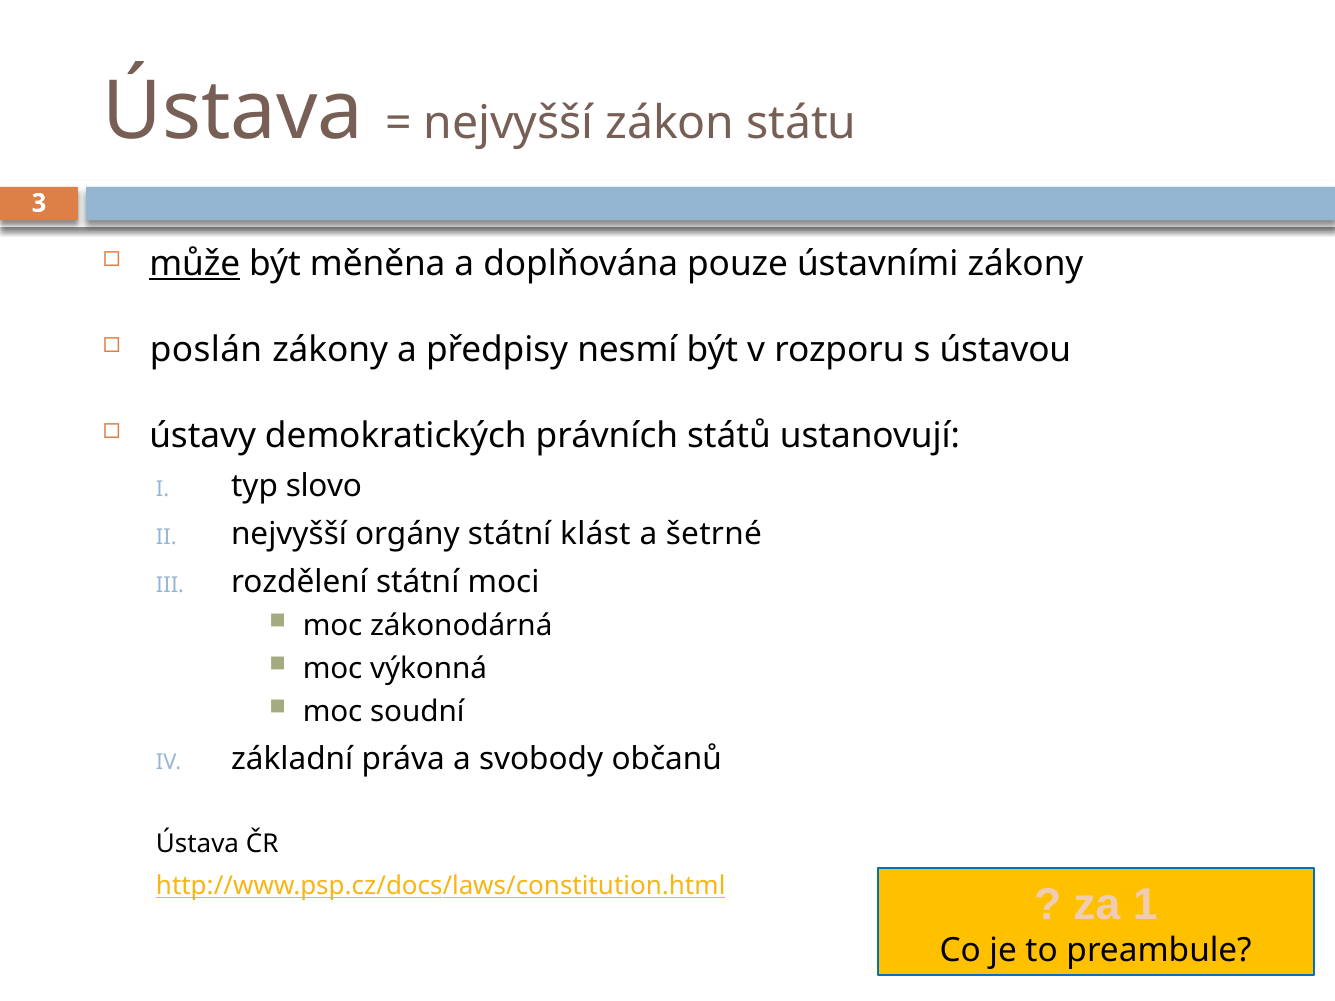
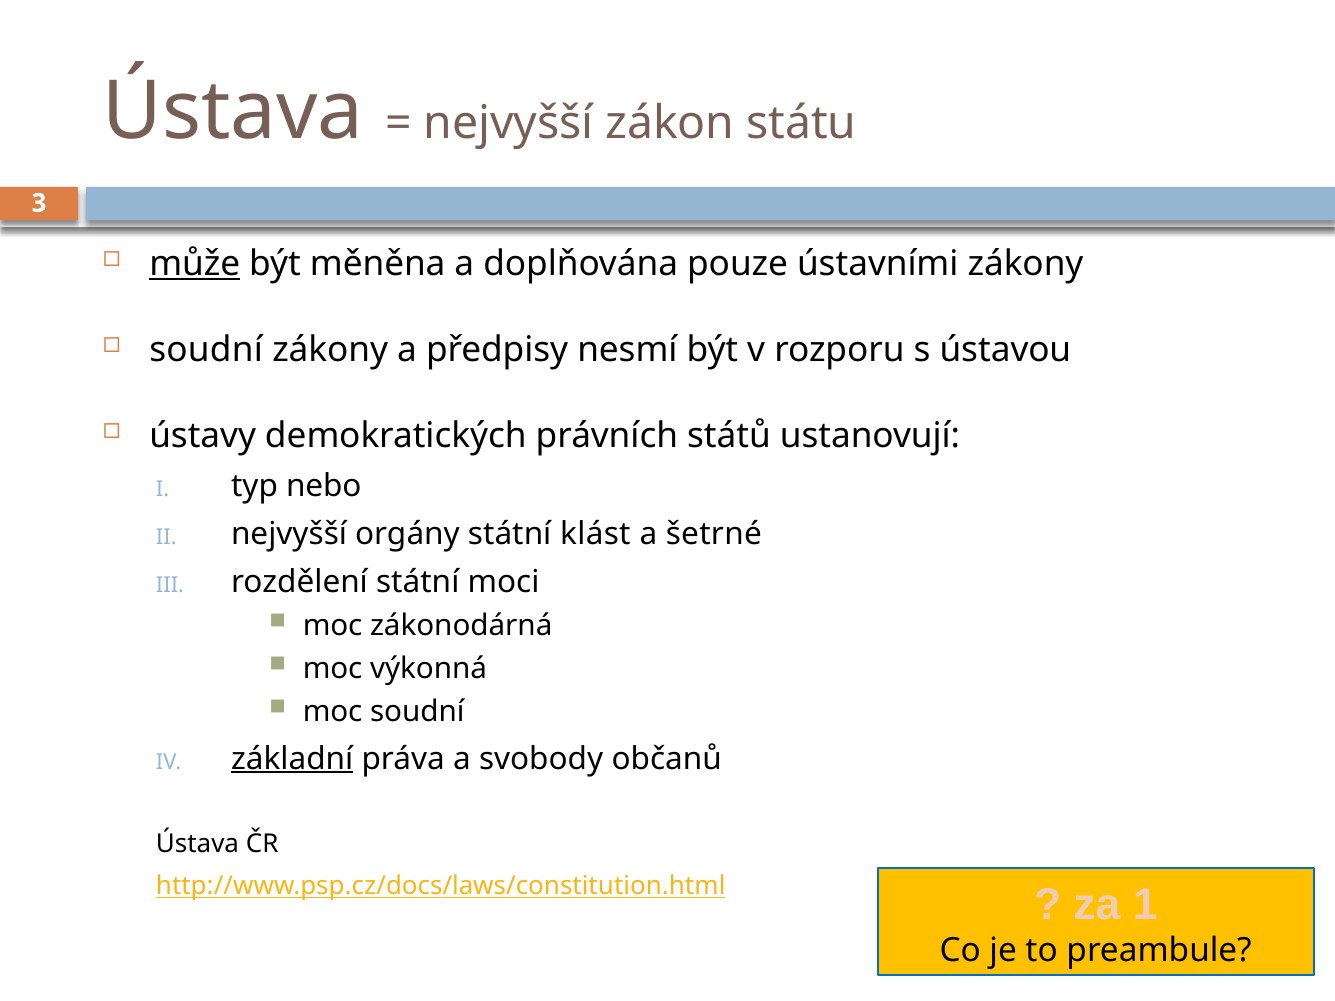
poslán: poslán -> soudní (206, 350)
slovo: slovo -> nebo (324, 486)
základní underline: none -> present (292, 759)
